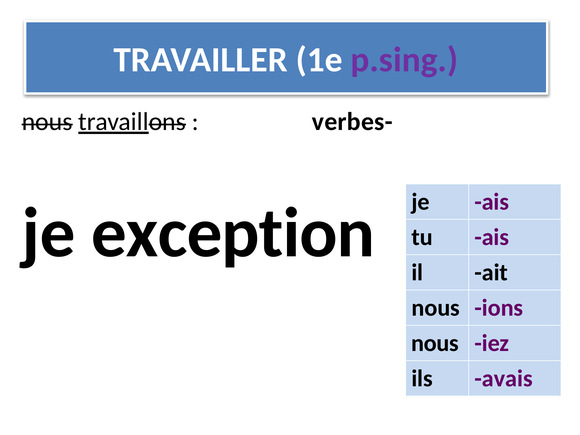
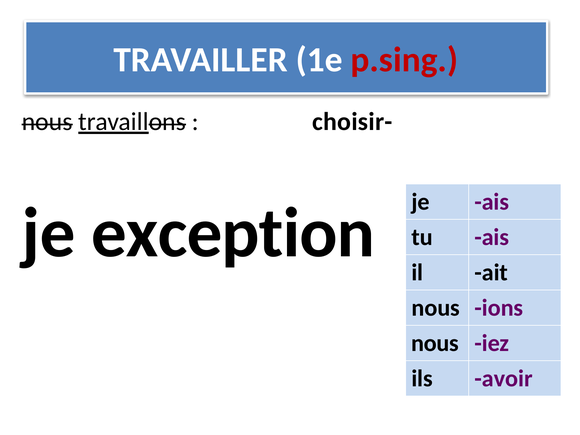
p.sing colour: purple -> red (404, 60)
verbes-: verbes- -> choisir- (352, 122)
avais: avais -> avoir (504, 379)
